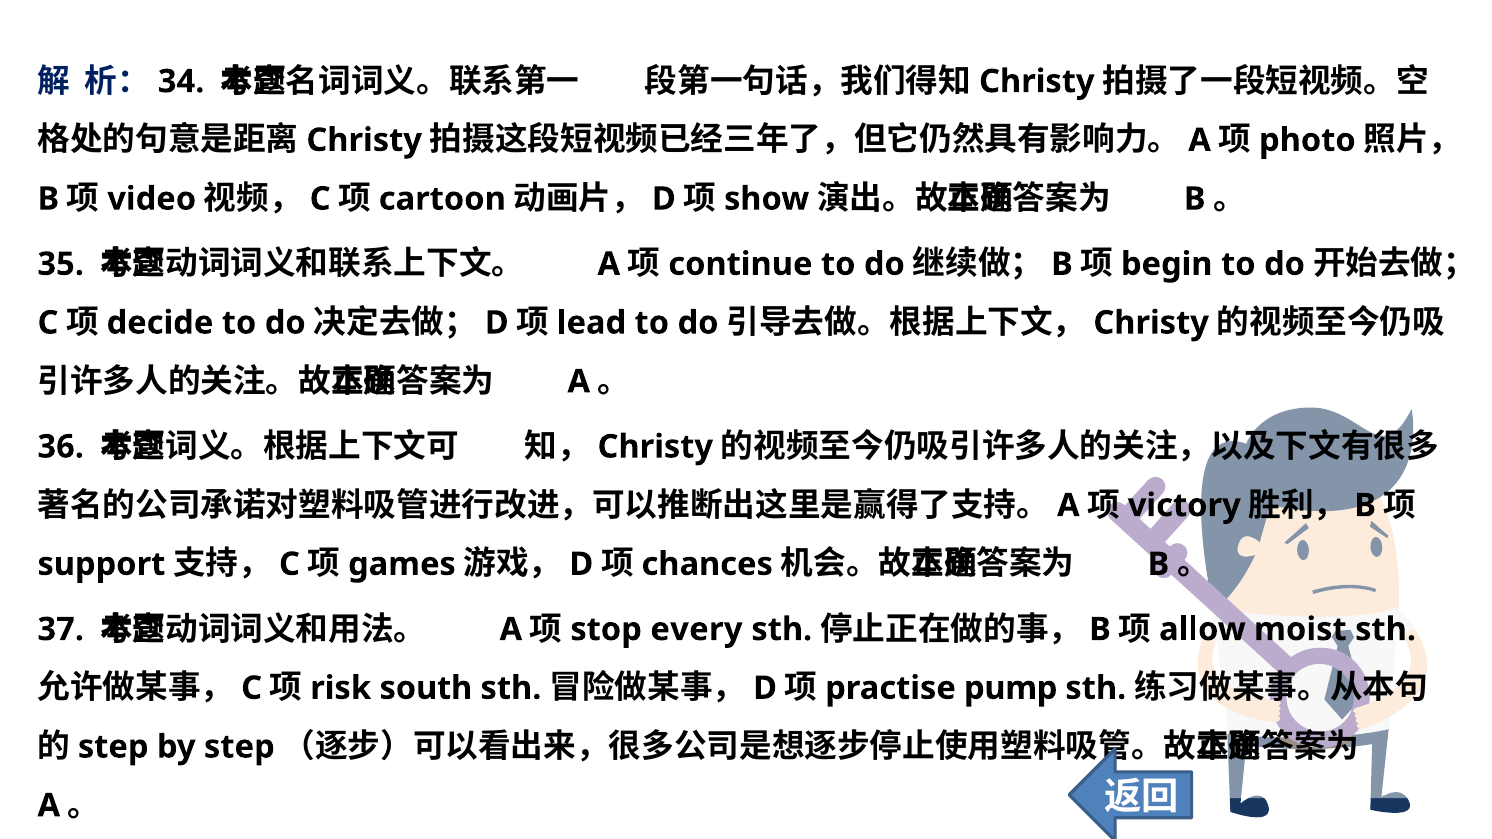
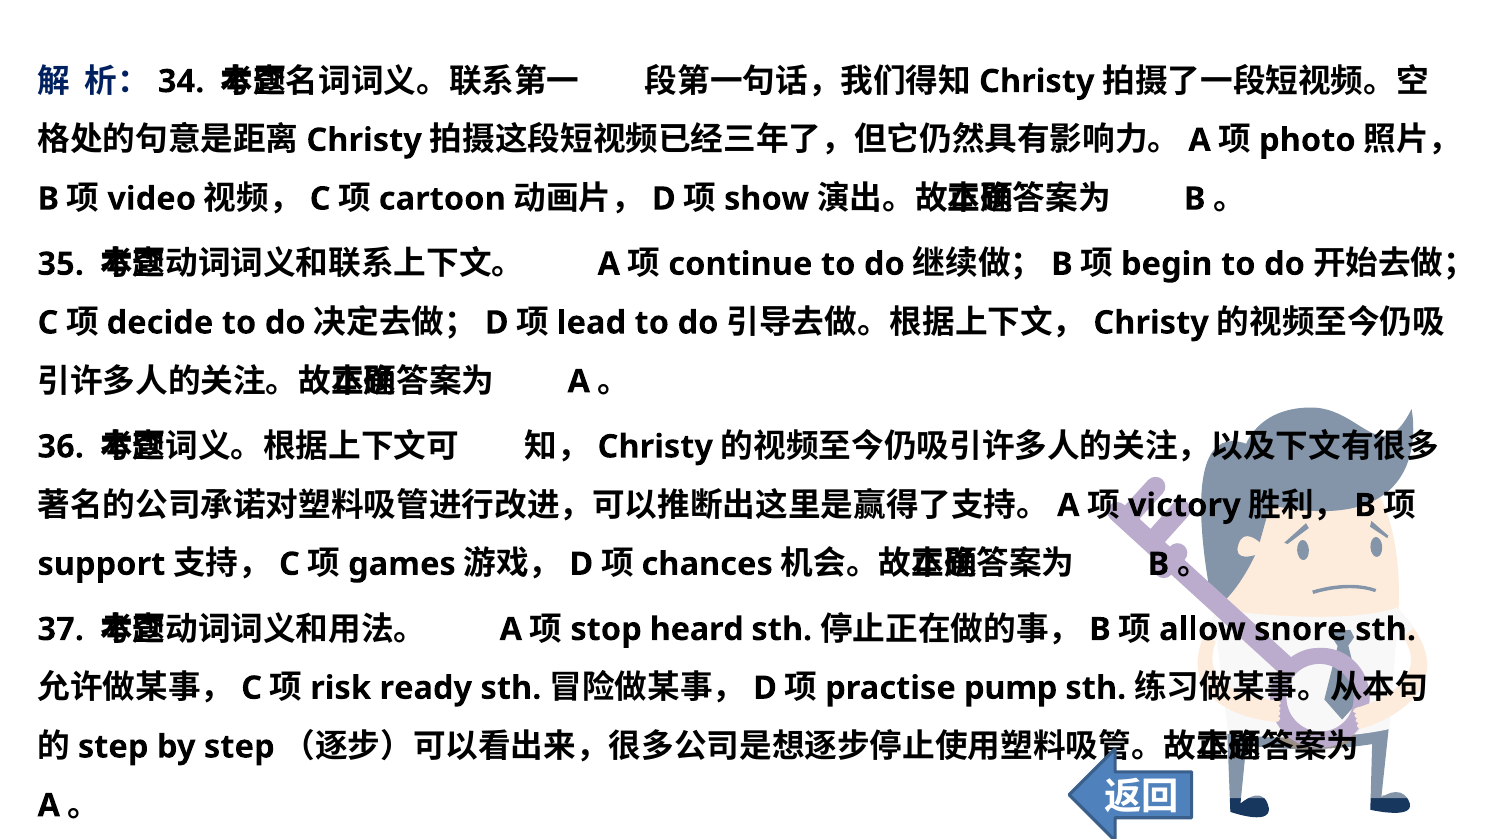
every: every -> heard (697, 630)
moist: moist -> snore (1300, 630)
south: south -> ready (426, 688)
